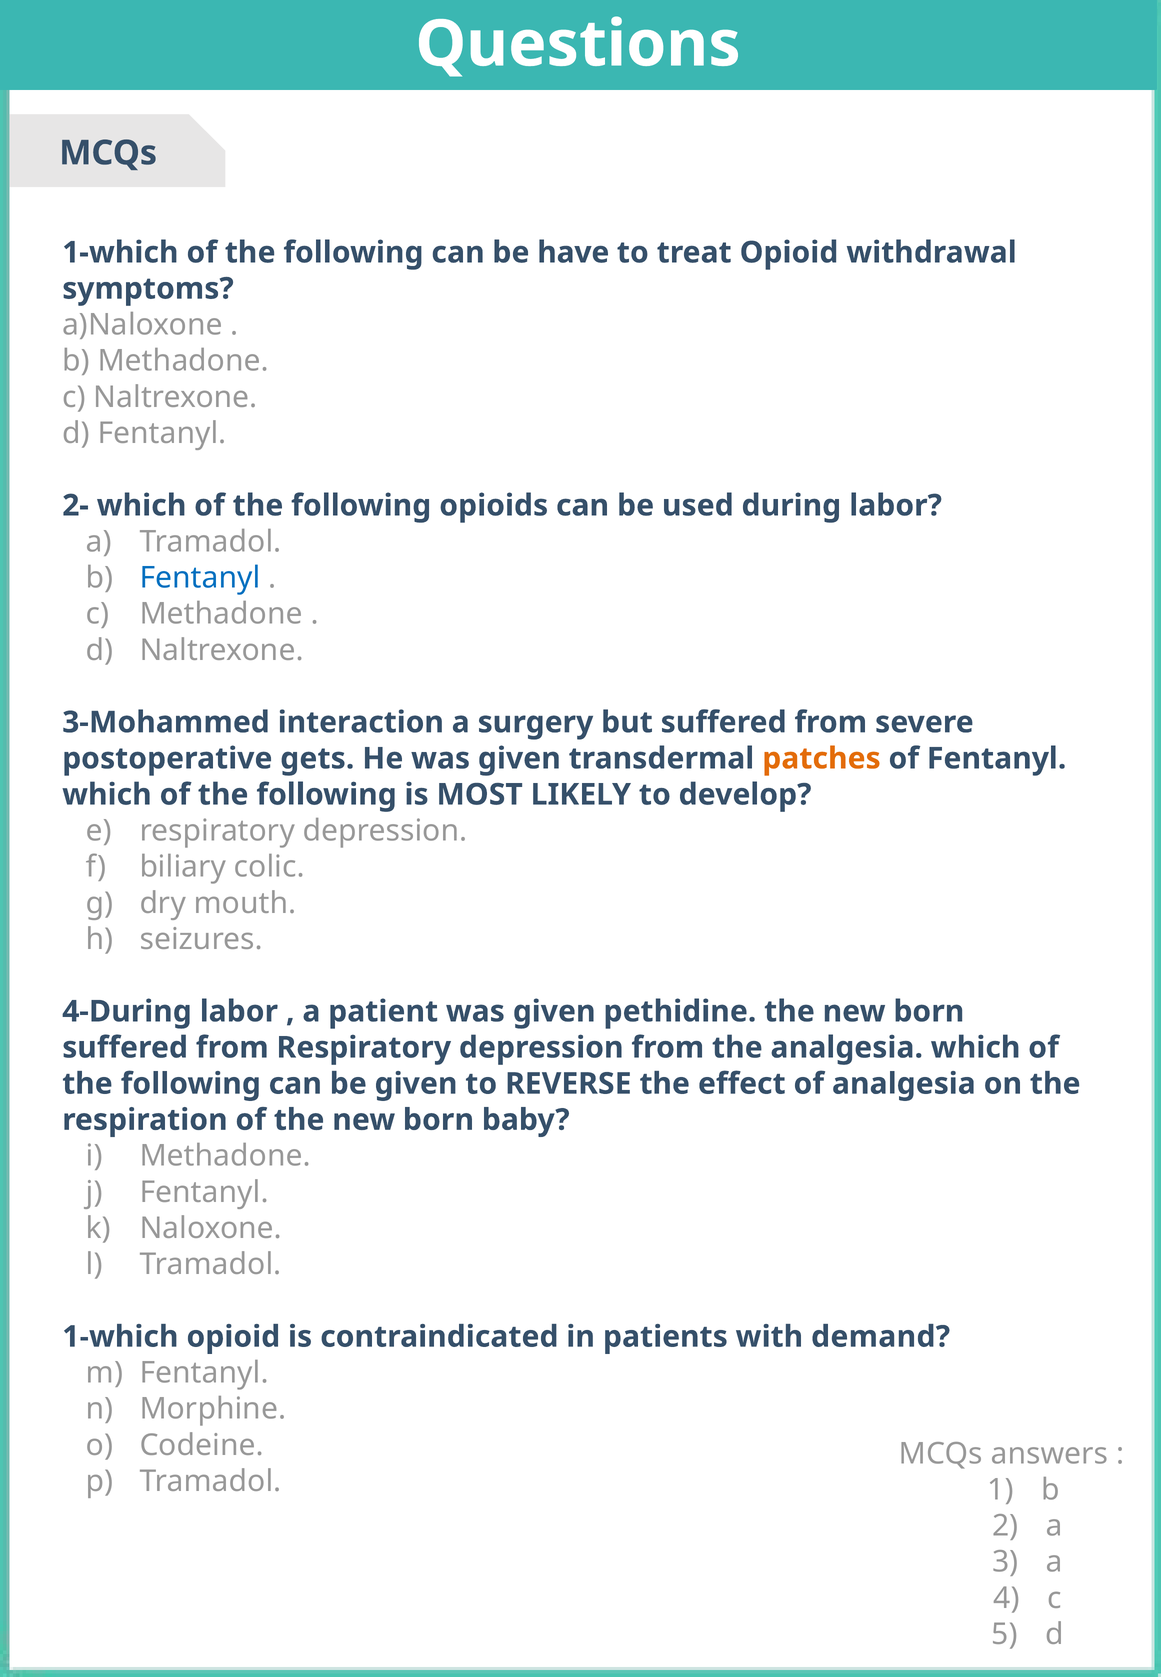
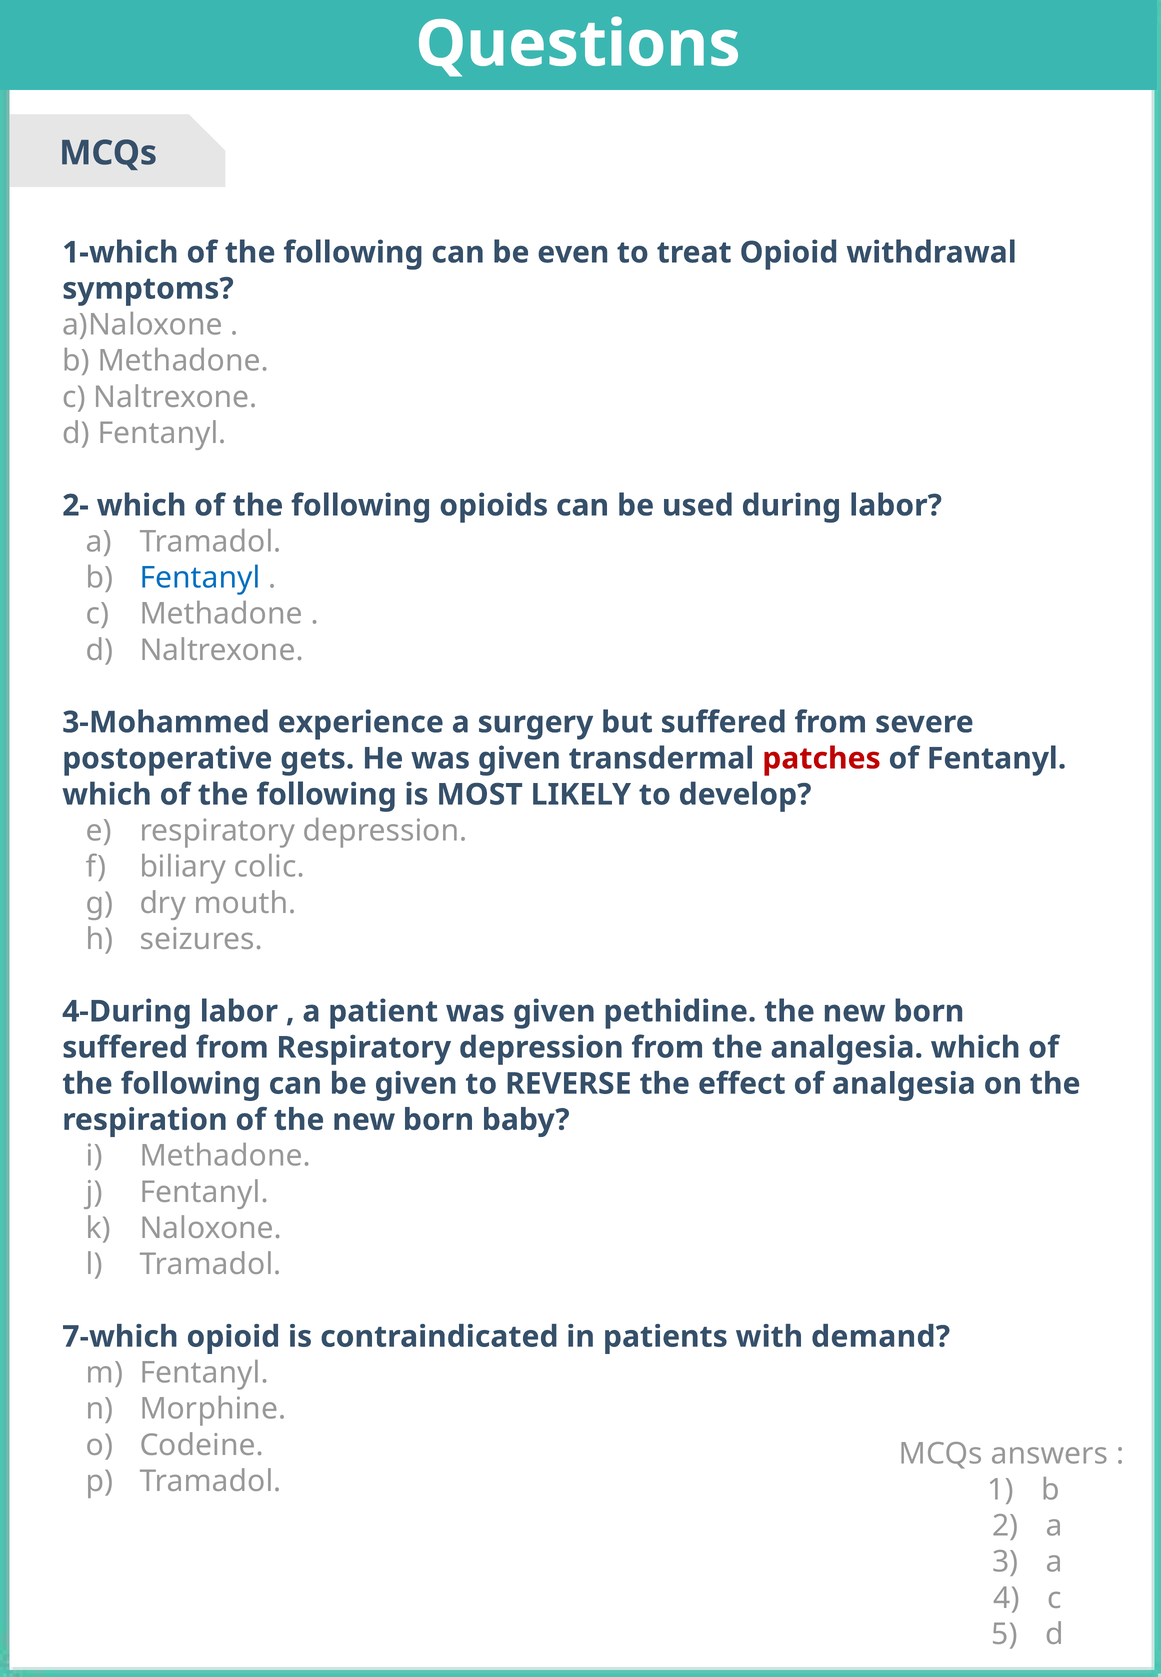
have: have -> even (573, 253)
interaction: interaction -> experience (361, 722)
patches colour: orange -> red (822, 759)
1-which: 1-which -> 7-which (120, 1337)
